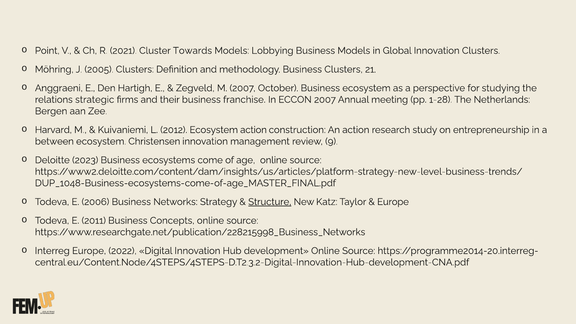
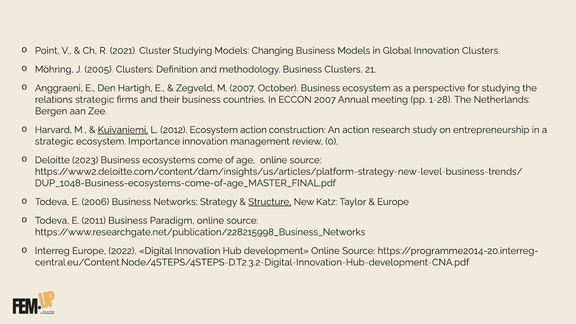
Cluster Towards: Towards -> Studying (193, 51)
Lobbying: Lobbying -> Changing (273, 51)
franchise: franchise -> countries (244, 100)
Kuivaniemi underline: none -> present (123, 130)
between: between -> strategic (54, 141)
Christensen: Christensen -> Importance (154, 141)
9: 9 -> 0 (332, 141)
Concepts: Concepts -> Paradigm (172, 221)
